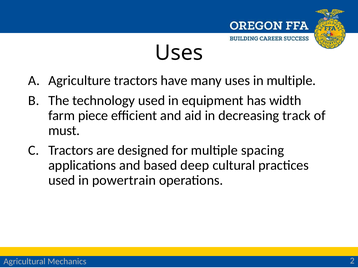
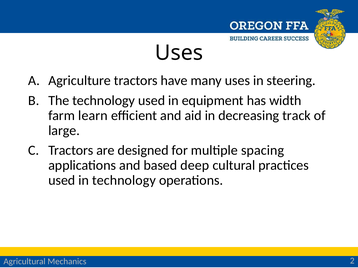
in multiple: multiple -> steering (291, 81)
piece: piece -> learn (93, 116)
must: must -> large (64, 131)
in powertrain: powertrain -> technology (124, 181)
